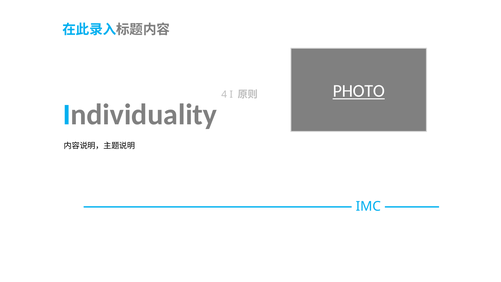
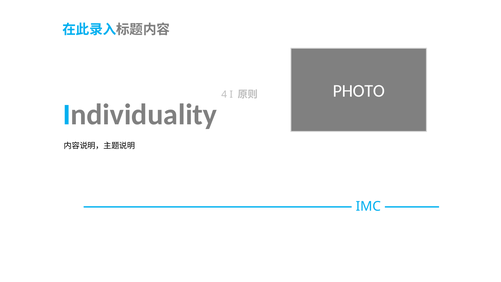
PHOTO underline: present -> none (359, 91)
